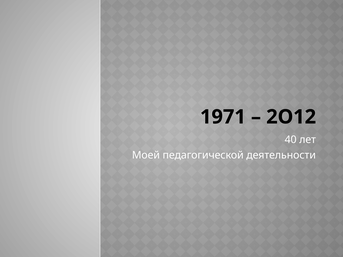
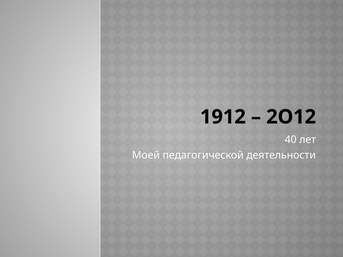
1971: 1971 -> 1912 (223, 117)
